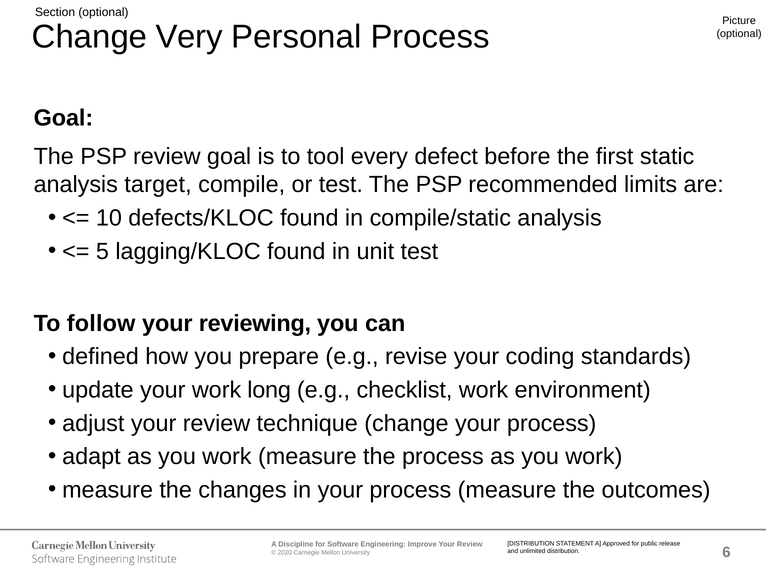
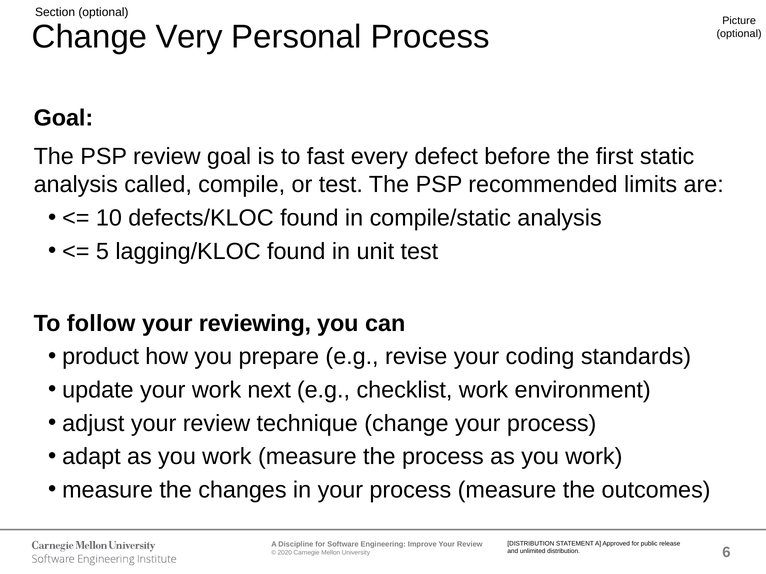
tool: tool -> fast (326, 157)
target: target -> called (158, 185)
defined: defined -> product (101, 357)
long: long -> next (269, 390)
